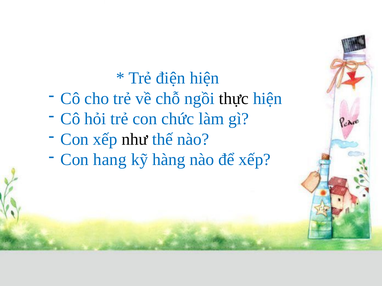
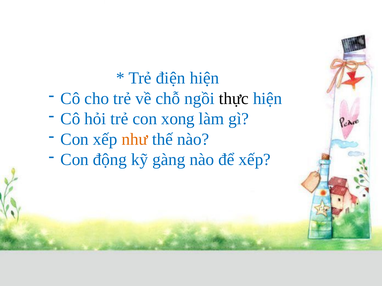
chức: chức -> xong (178, 119)
như colour: black -> orange (135, 139)
hang: hang -> động (110, 160)
hàng: hàng -> gàng (169, 160)
